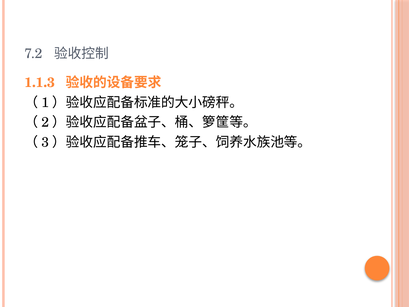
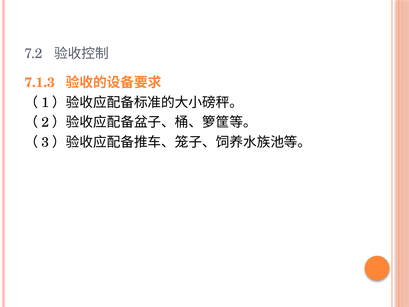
1.1.3: 1.1.3 -> 7.1.3 (40, 83)
